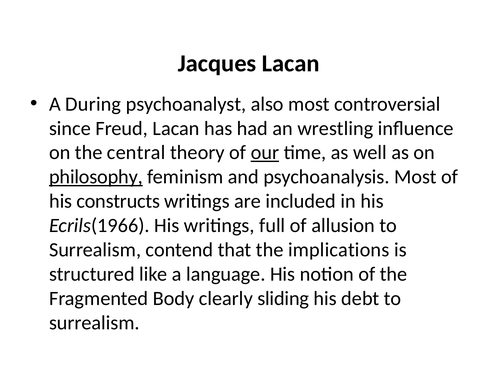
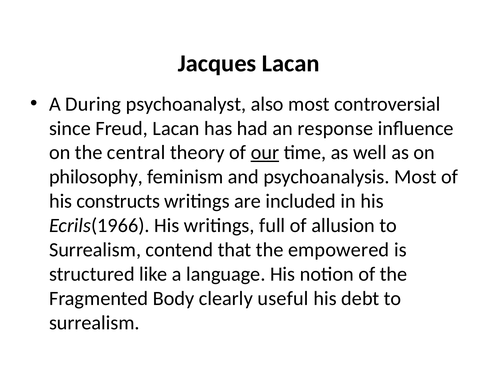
wrestling: wrestling -> response (335, 128)
philosophy underline: present -> none (96, 177)
implications: implications -> empowered (339, 250)
sliding: sliding -> useful (283, 299)
